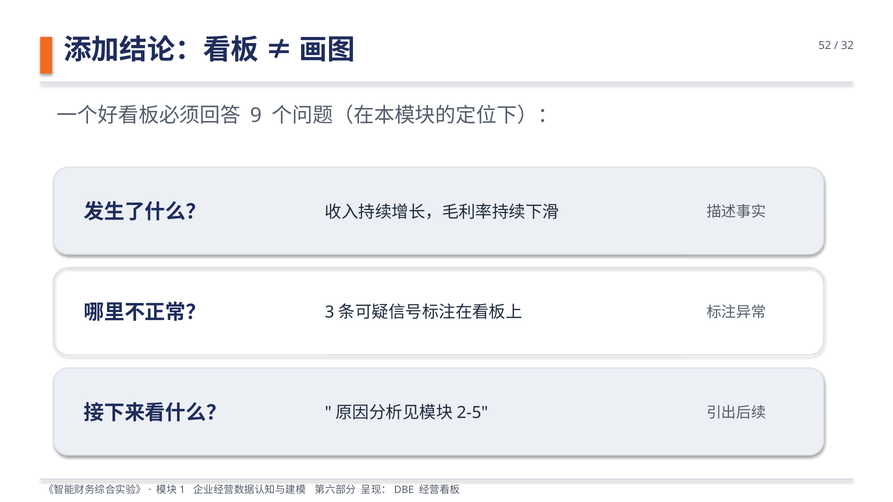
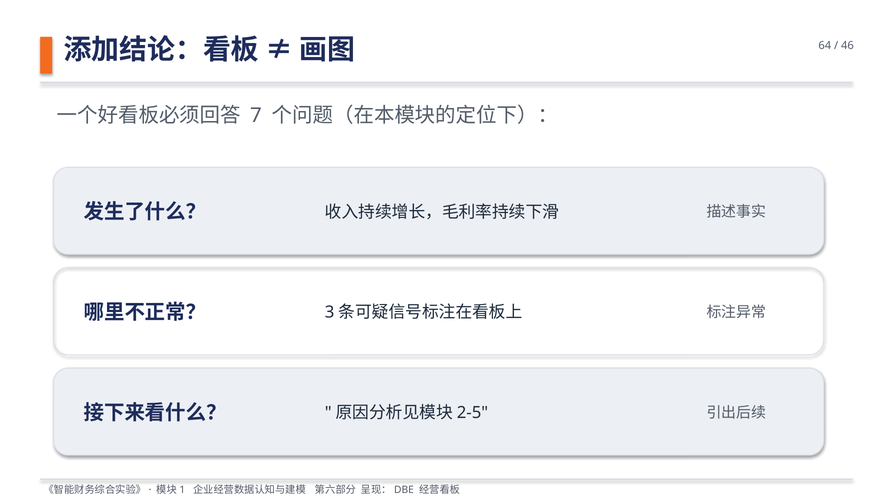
52: 52 -> 64 (825, 46)
32: 32 -> 46 (847, 46)
9: 9 -> 7 (256, 116)
